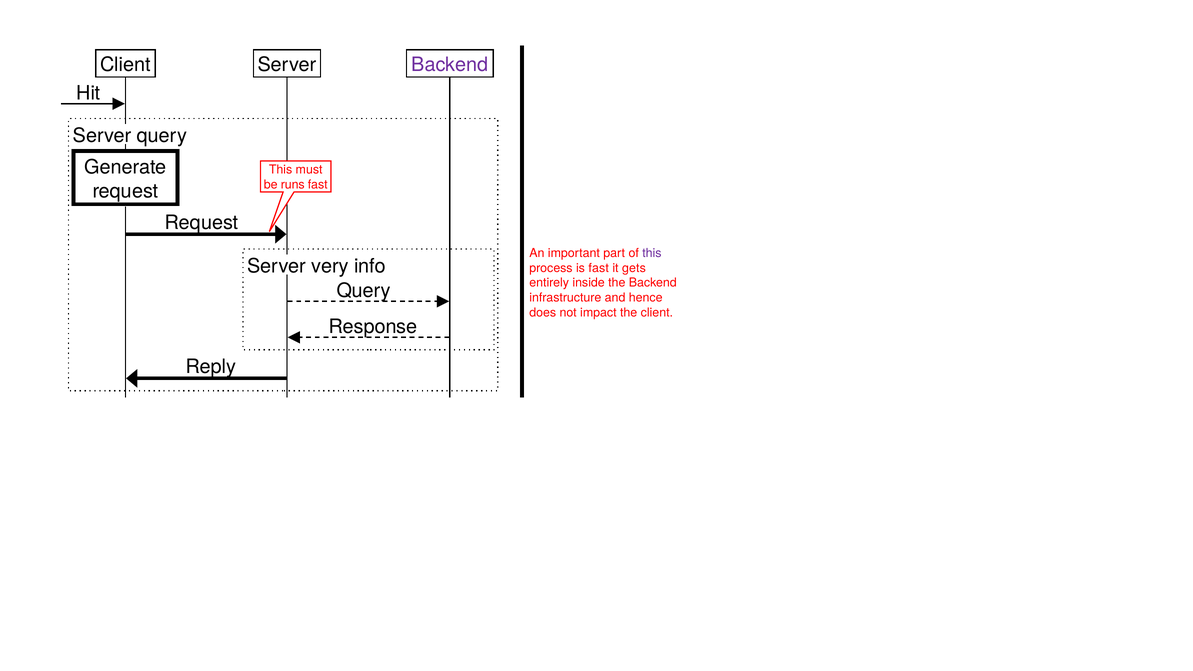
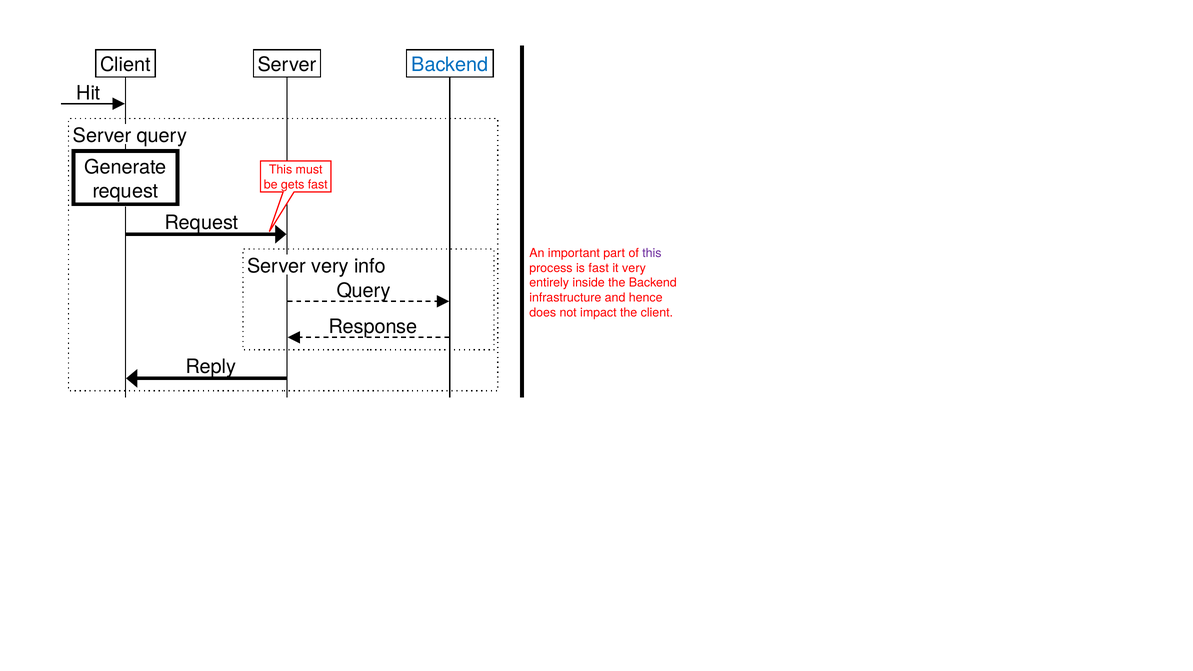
Backend colour: purple -> blue (450, 65)
runs: runs -> gets (293, 185)
it gets: gets -> very (634, 268)
